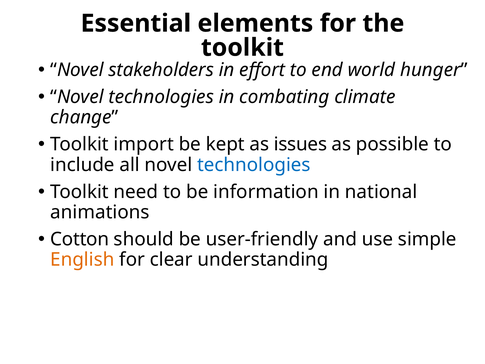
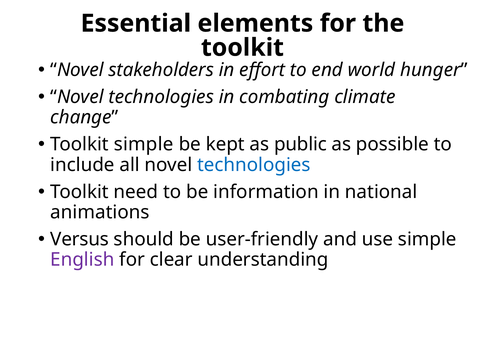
Toolkit import: import -> simple (144, 144)
issues: issues -> public (300, 144)
Cotton: Cotton -> Versus (80, 239)
English colour: orange -> purple (82, 259)
